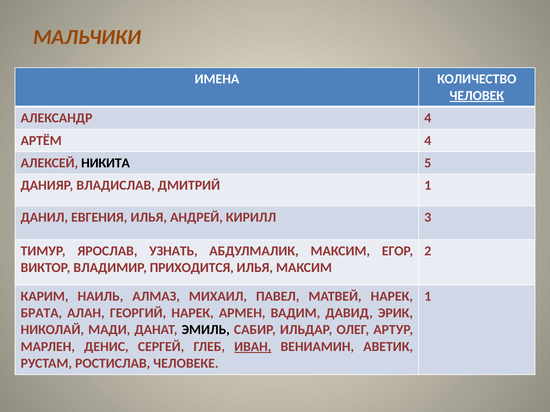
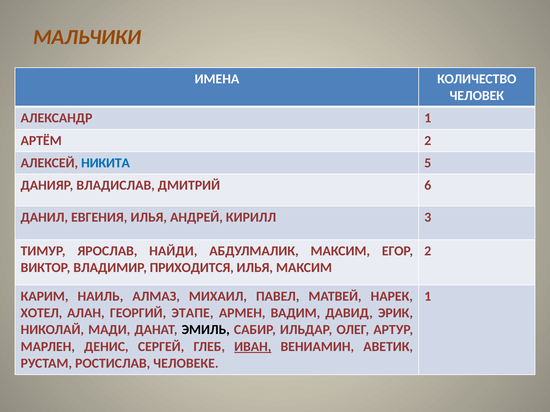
ЧЕЛОВЕК underline: present -> none (477, 96)
АЛЕКСАНДР 4: 4 -> 1 (428, 118)
АРТЁМ 4: 4 -> 2 (428, 141)
НИКИТА colour: black -> blue (106, 163)
ДМИТРИЙ 1: 1 -> 6 (428, 186)
УЗНАТЬ: УЗНАТЬ -> НАЙДИ (173, 251)
БРАТА: БРАТА -> ХОТЕЛ (41, 313)
ГЕОРГИЙ НАРЕК: НАРЕК -> ЭТАПЕ (192, 313)
